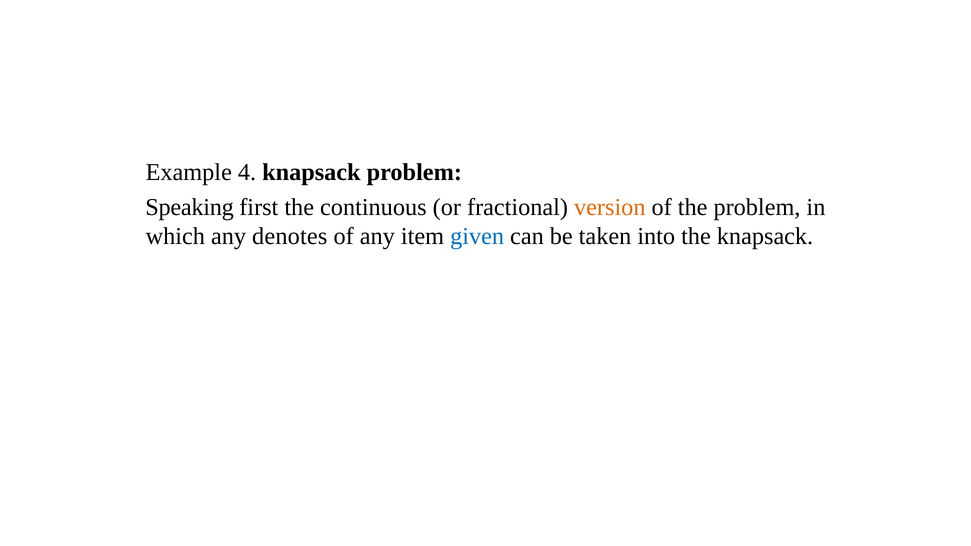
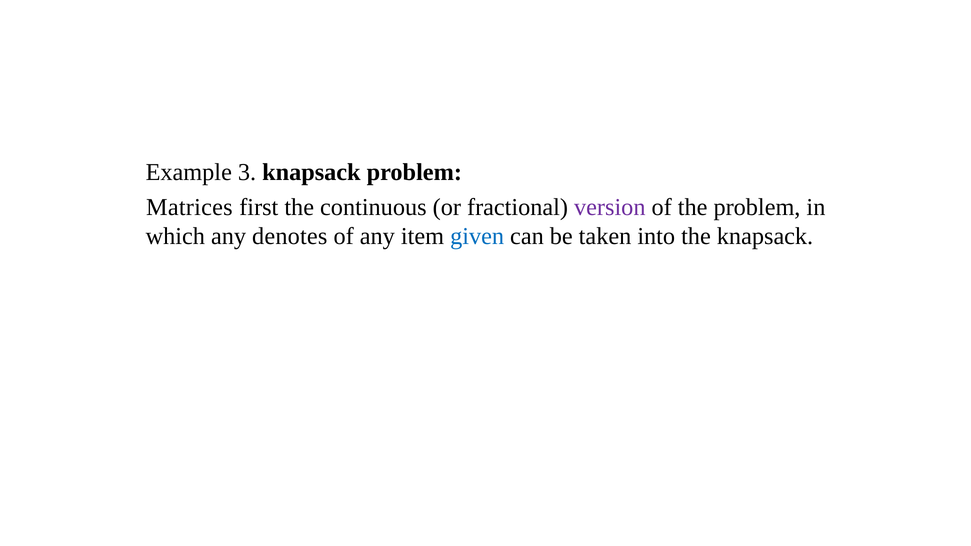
4: 4 -> 3 (247, 172)
Speaking: Speaking -> Matrices (189, 207)
version colour: orange -> purple (610, 207)
